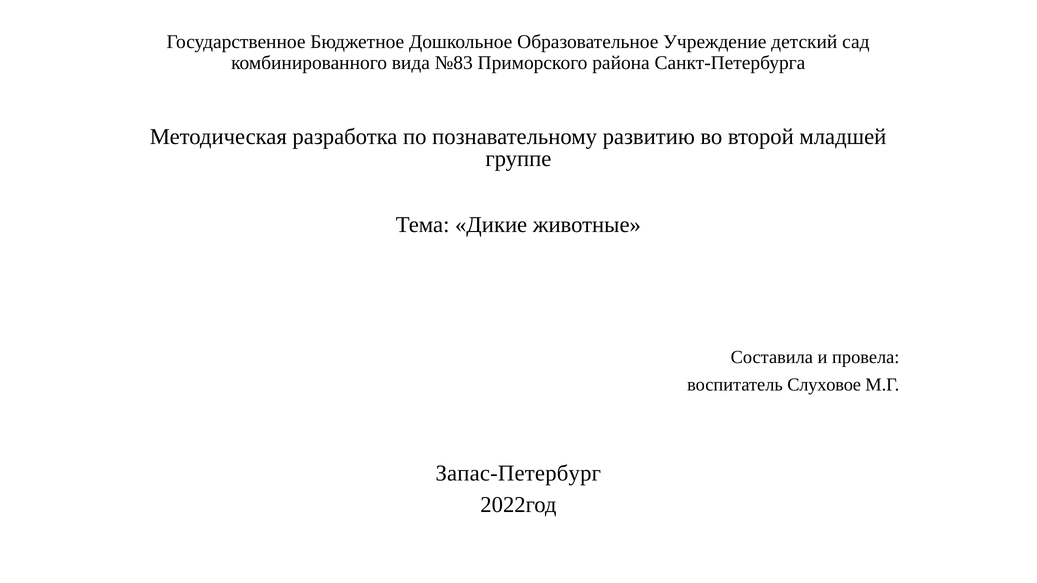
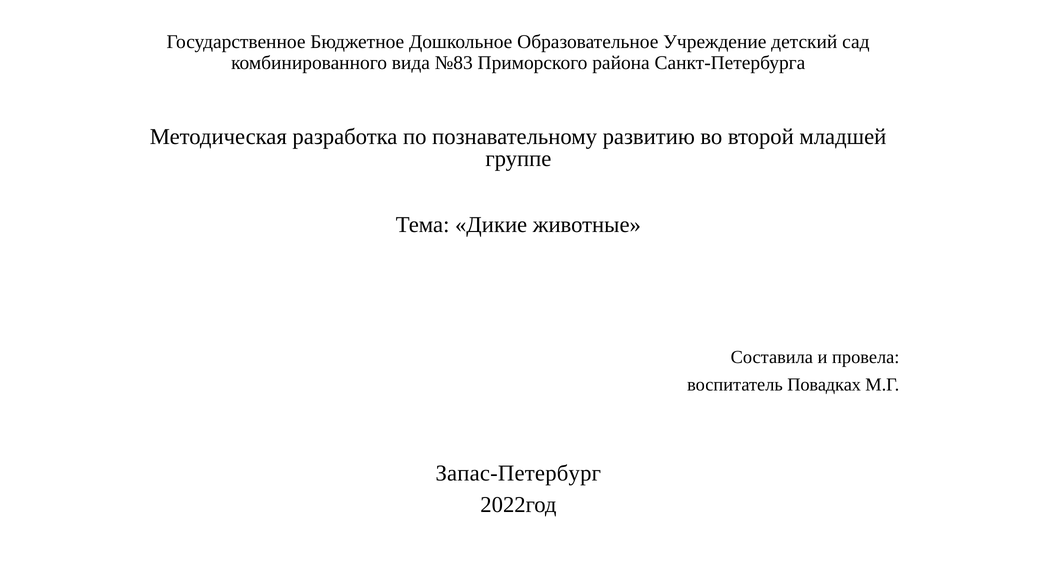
Слуховое: Слуховое -> Повадках (824, 385)
